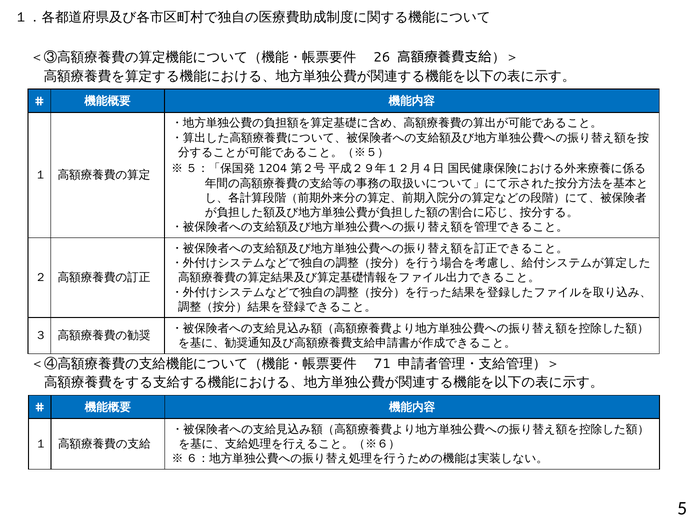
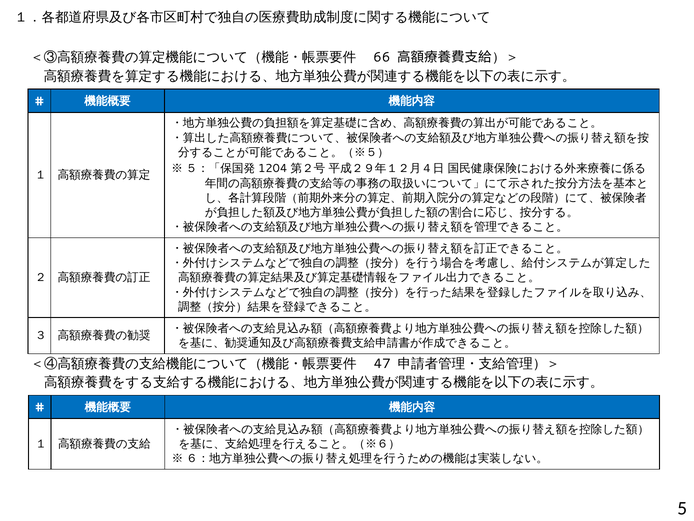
26: 26 -> 66 (382, 57)
71: 71 -> 47 (382, 363)
